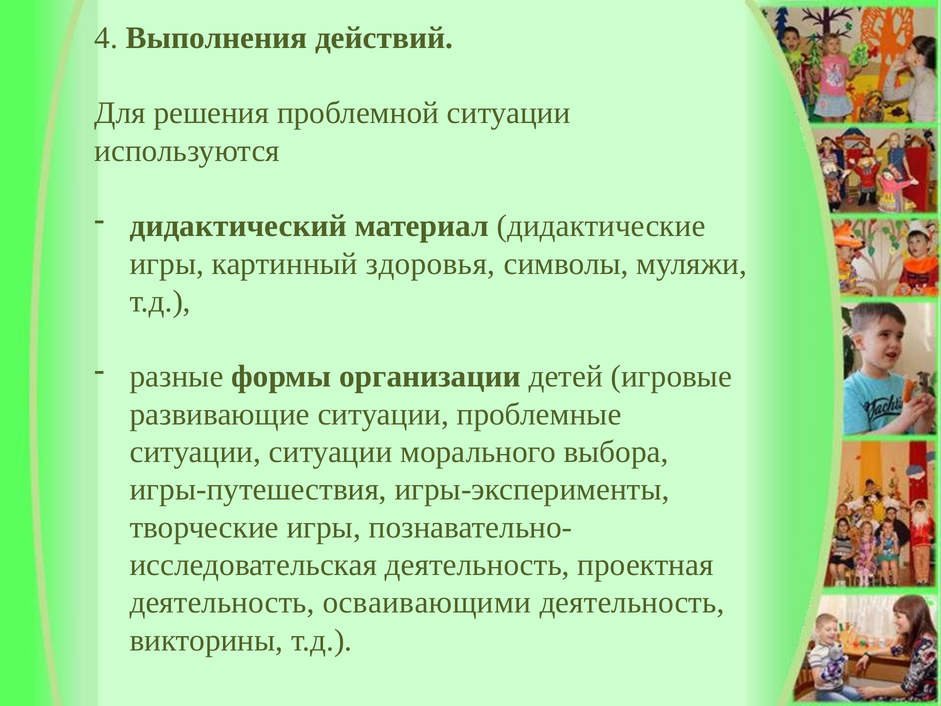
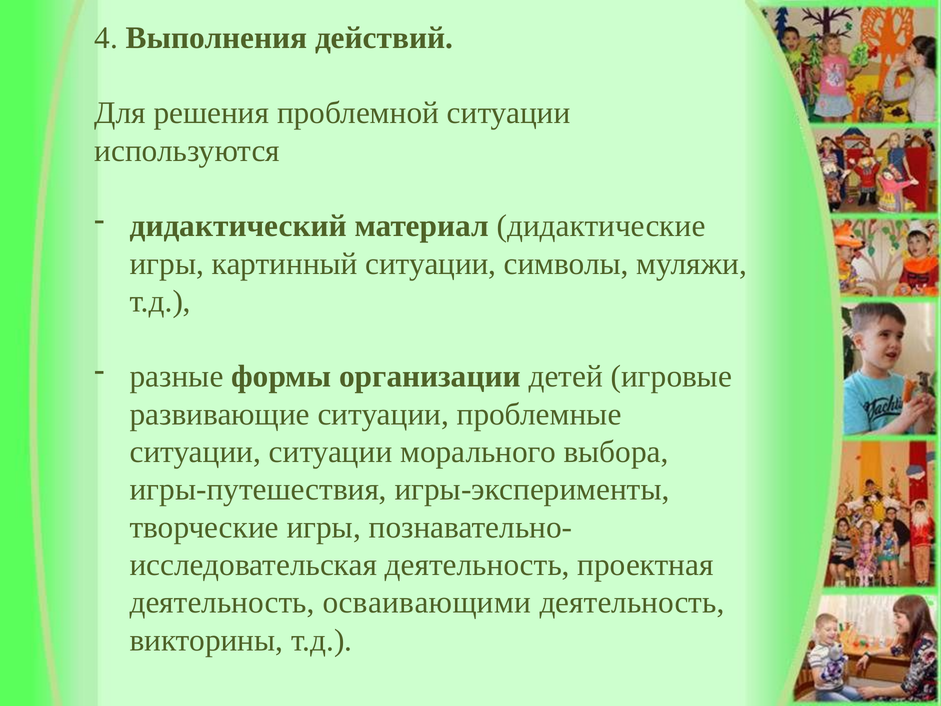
картинный здоровья: здоровья -> ситуации (431, 264)
